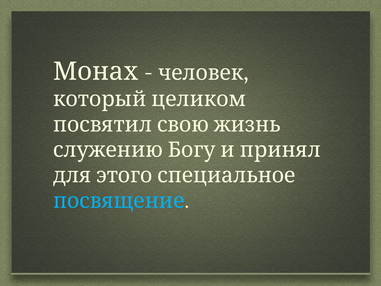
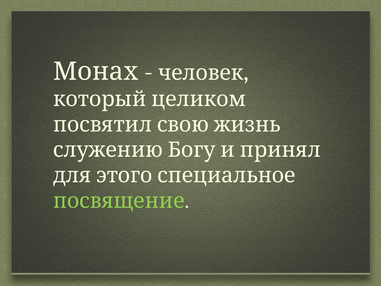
посвящение colour: light blue -> light green (119, 201)
